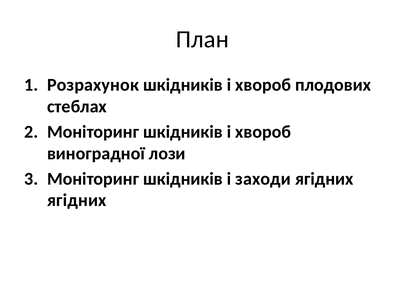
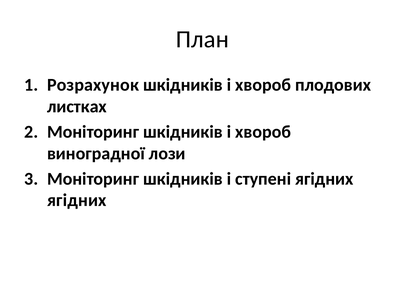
стеблах: стеблах -> листках (77, 107)
заходи: заходи -> ступені (263, 179)
